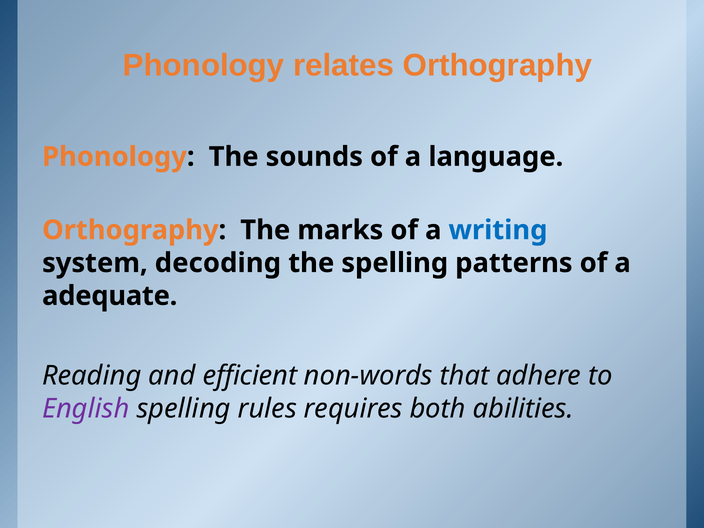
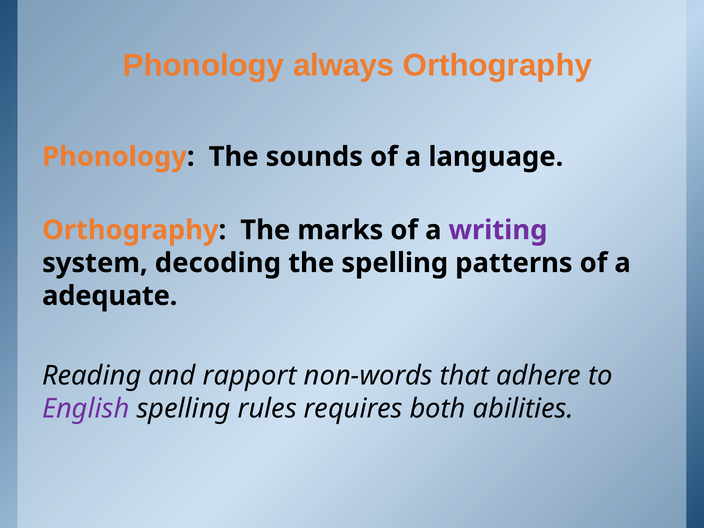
relates: relates -> always (344, 66)
writing colour: blue -> purple (498, 230)
efficient: efficient -> rapport (250, 376)
